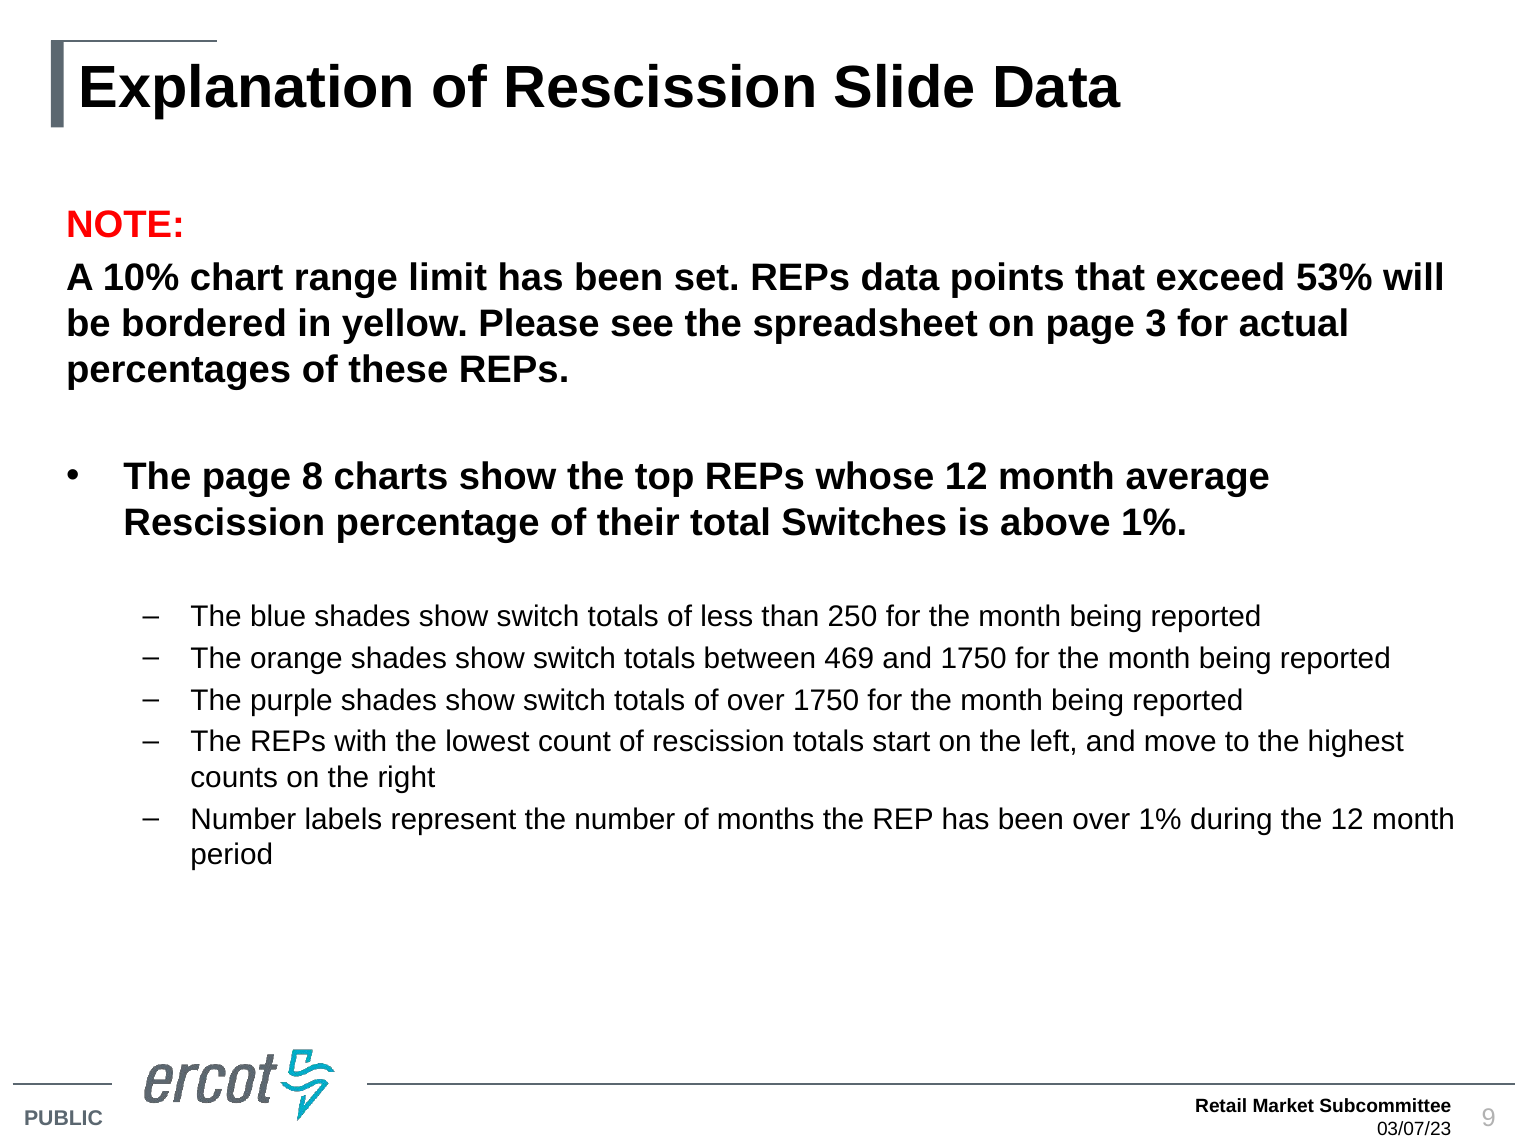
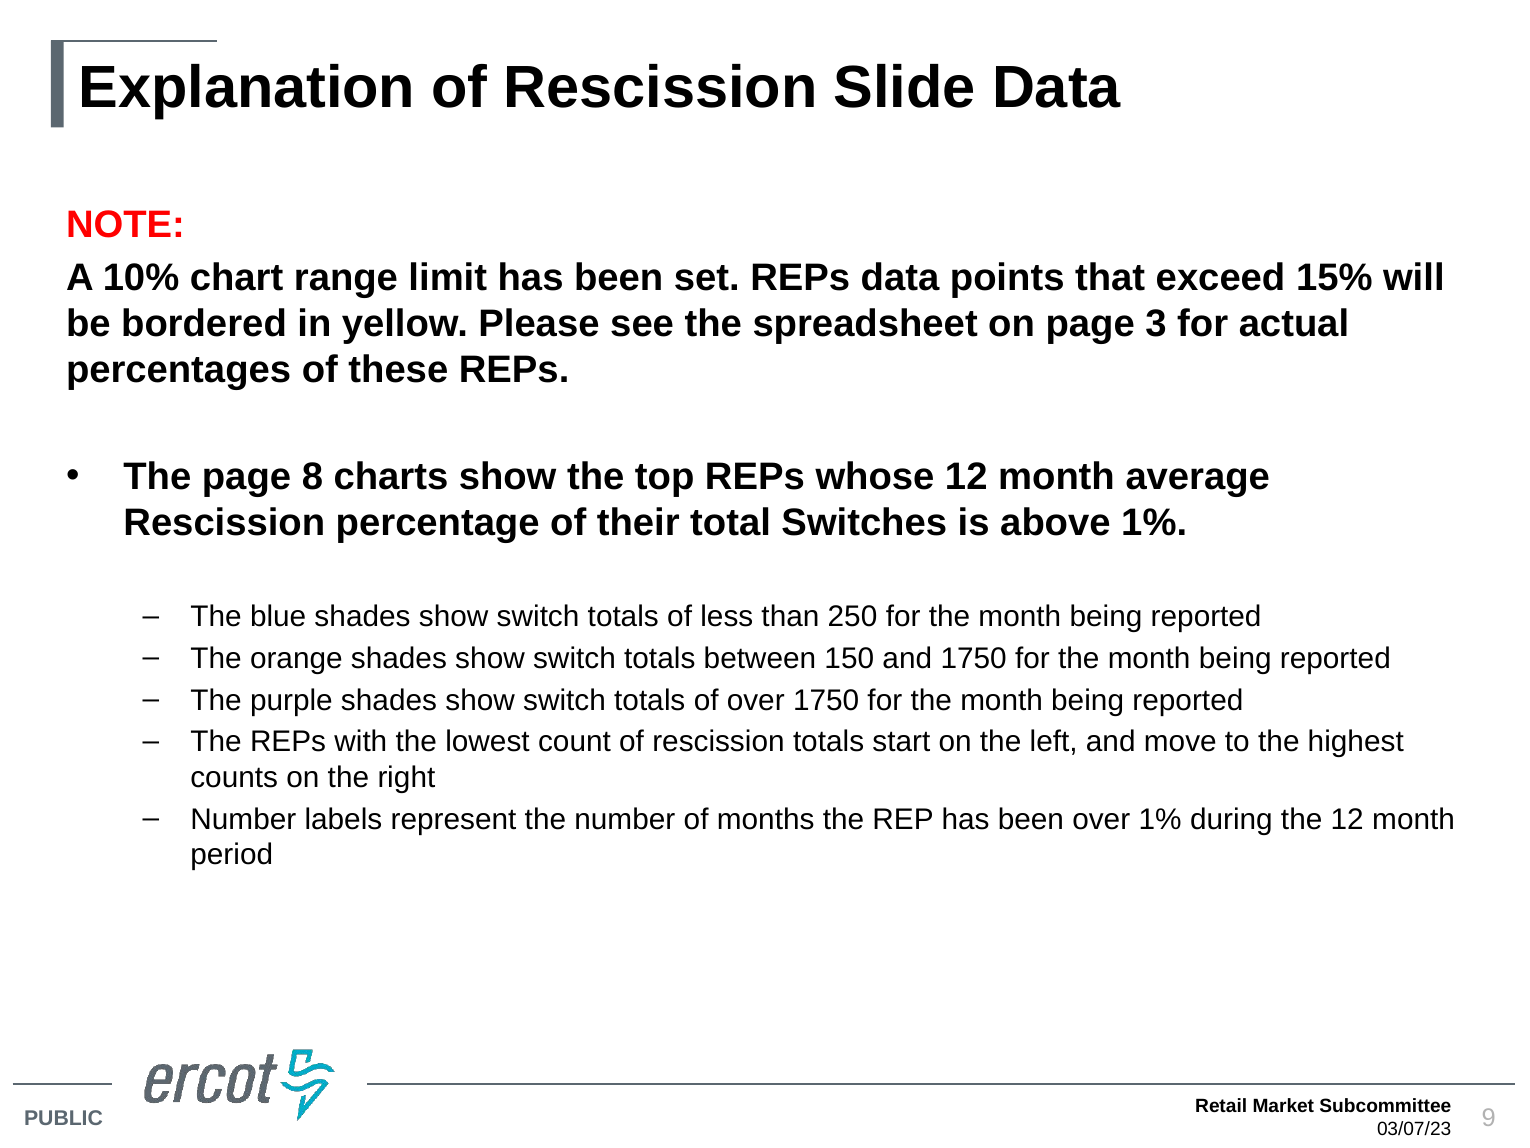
53%: 53% -> 15% (1334, 278)
469: 469 -> 150 (849, 658)
